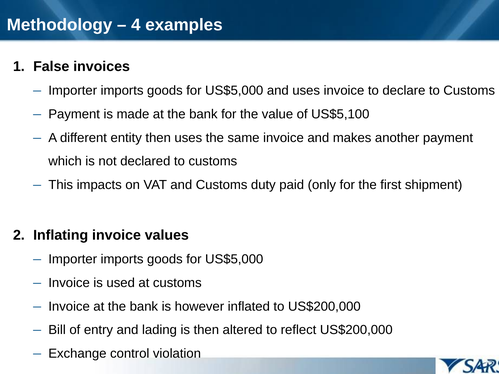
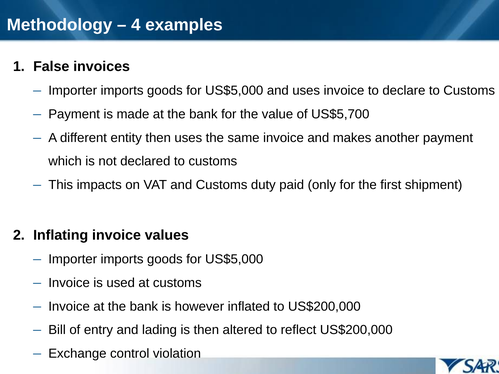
US$5,100: US$5,100 -> US$5,700 (340, 114)
